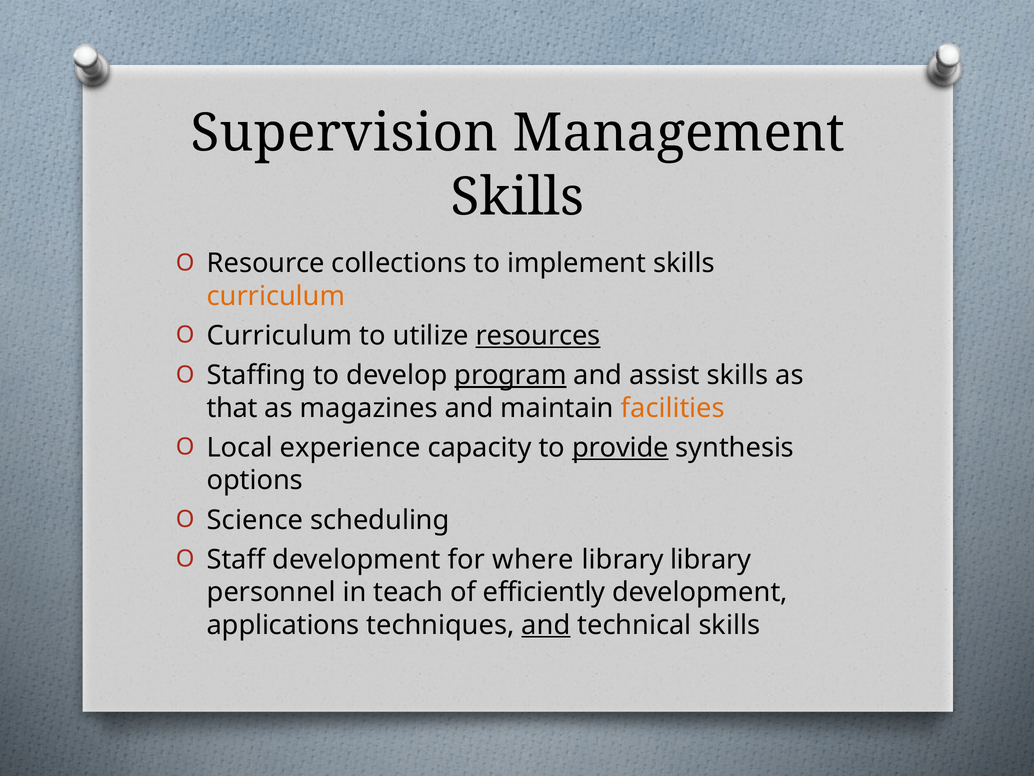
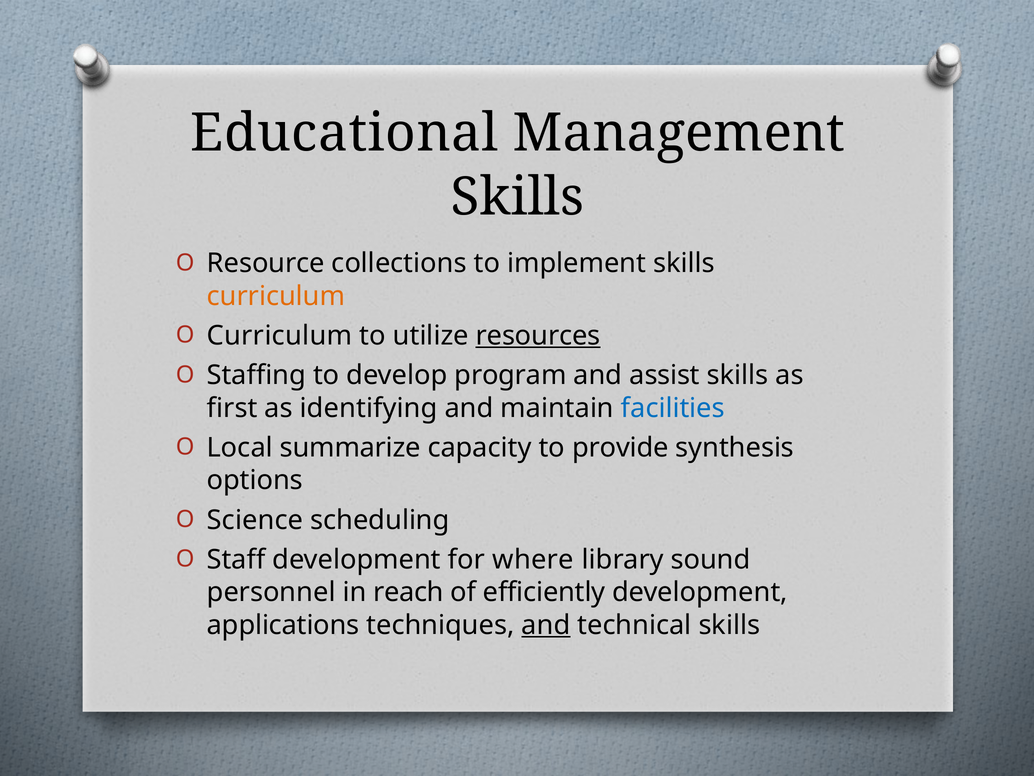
Supervision: Supervision -> Educational (344, 133)
program underline: present -> none (511, 375)
that: that -> first (232, 408)
magazines: magazines -> identifying (369, 408)
facilities colour: orange -> blue (673, 408)
experience: experience -> summarize (350, 447)
provide underline: present -> none (620, 447)
library library: library -> sound (711, 559)
teach: teach -> reach (408, 592)
